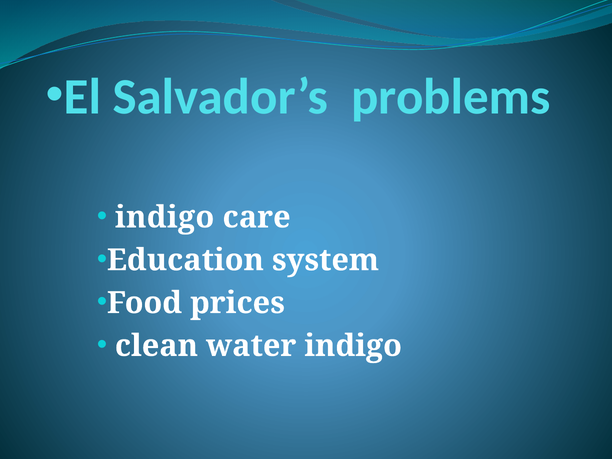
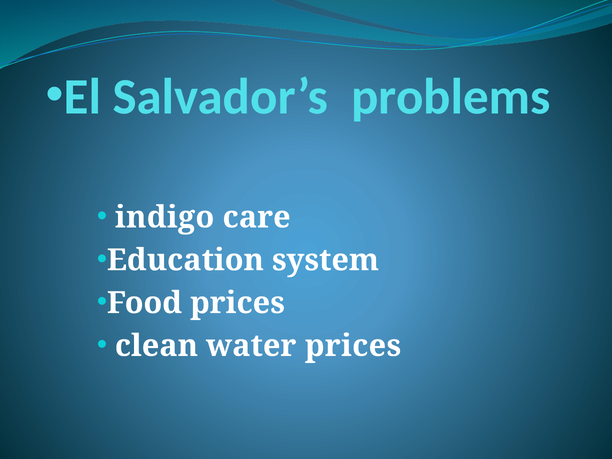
water indigo: indigo -> prices (353, 346)
